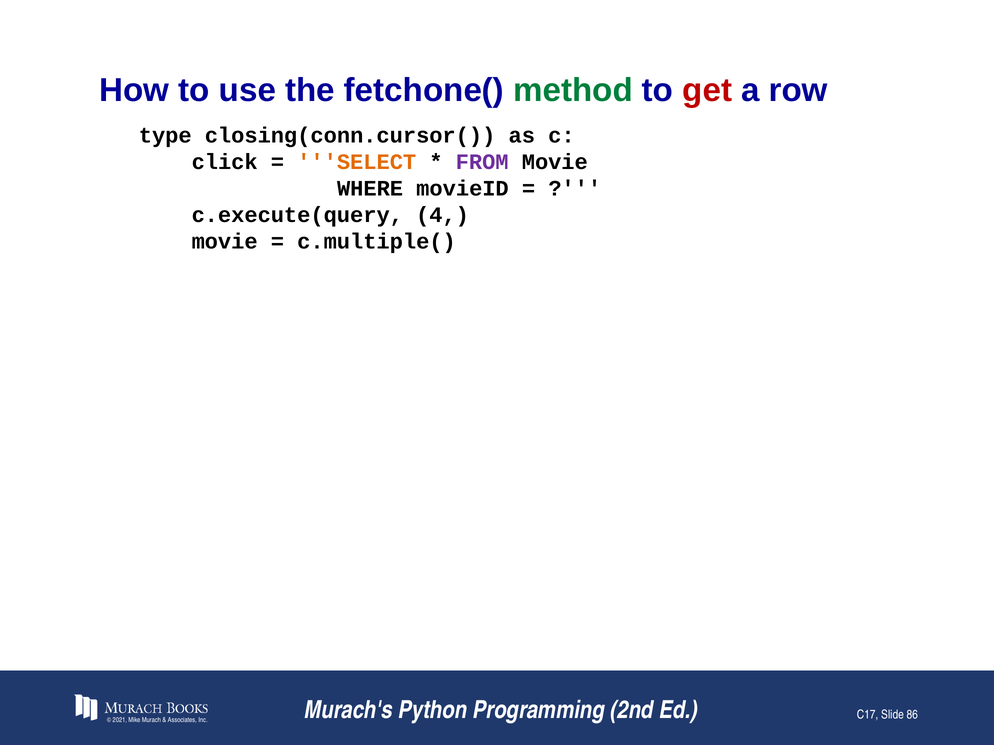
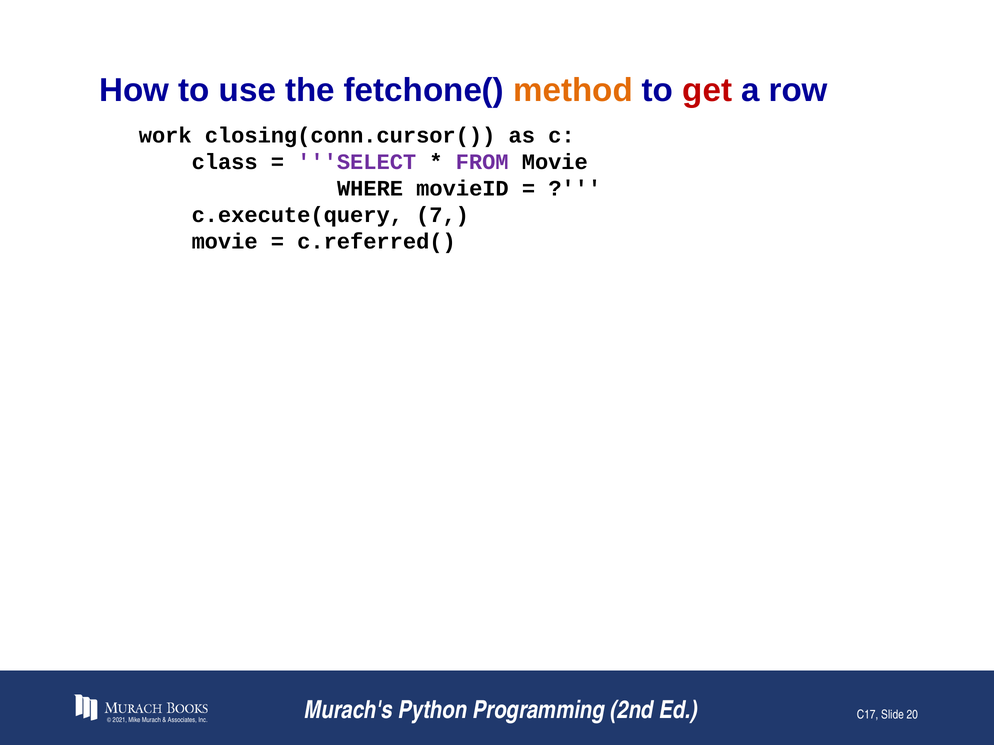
method colour: green -> orange (573, 90)
type: type -> work (165, 136)
click: click -> class (225, 162)
SELECT colour: orange -> purple (357, 162)
4: 4 -> 7 (443, 215)
c.multiple(: c.multiple( -> c.referred( (377, 242)
86: 86 -> 20 (912, 715)
